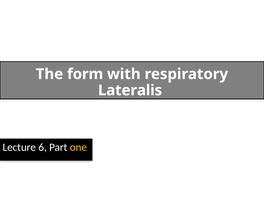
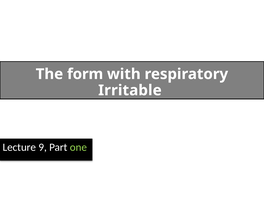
Lateralis: Lateralis -> Irritable (130, 90)
6: 6 -> 9 (43, 147)
one colour: yellow -> light green (78, 147)
